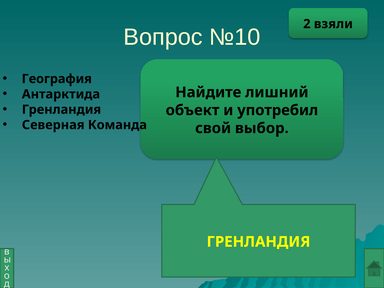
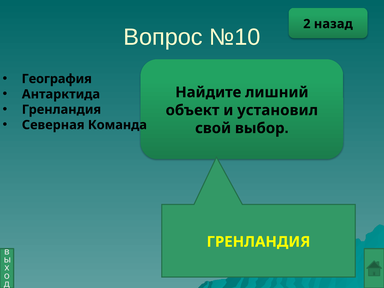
взяли: взяли -> назад (333, 24)
употребил: употребил -> установил (278, 110)
